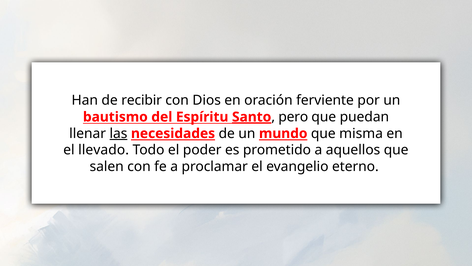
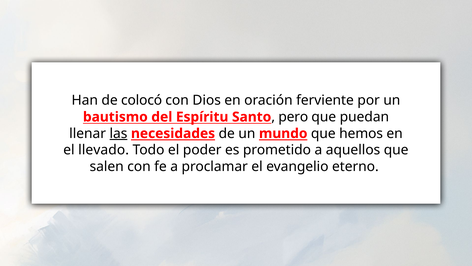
recibir: recibir -> colocó (142, 100)
Santo underline: present -> none (252, 117)
misma: misma -> hemos (361, 133)
